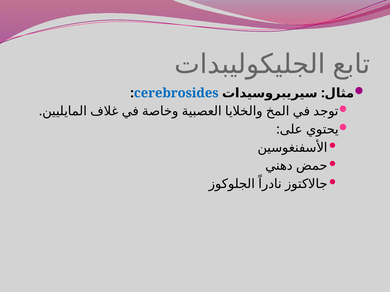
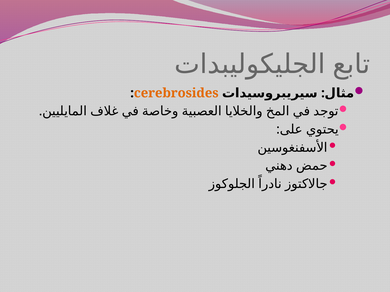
cerebrosides colour: blue -> orange (176, 93)
